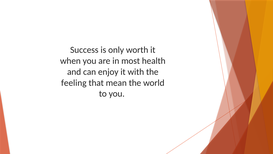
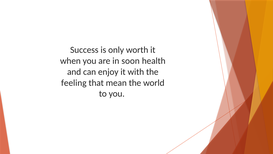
most: most -> soon (131, 61)
